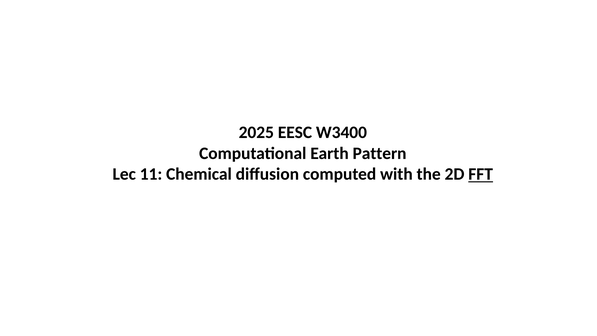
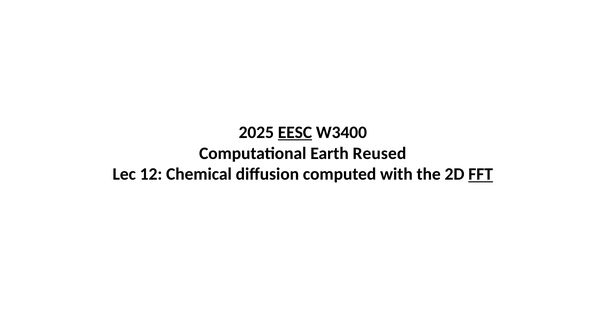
EESC underline: none -> present (295, 132)
Pattern: Pattern -> Reused (379, 153)
11: 11 -> 12 (151, 174)
